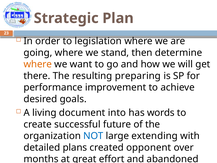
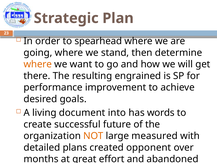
legislation: legislation -> spearhead (98, 41)
preparing: preparing -> engrained (138, 76)
NOT colour: blue -> orange (93, 136)
extending: extending -> measured (155, 136)
